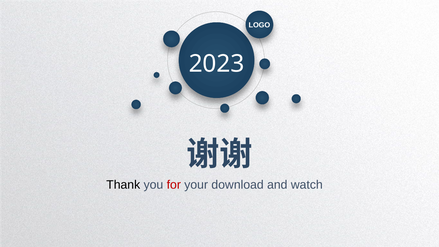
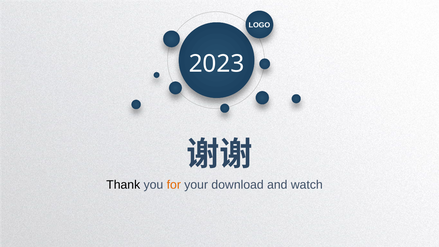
for colour: red -> orange (174, 185)
